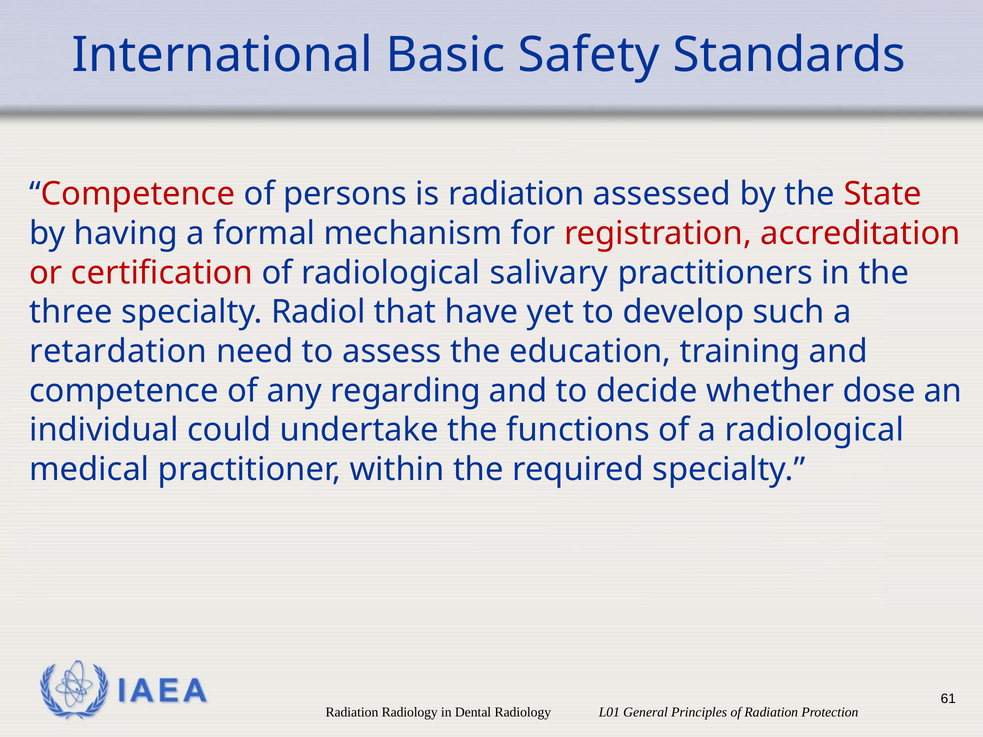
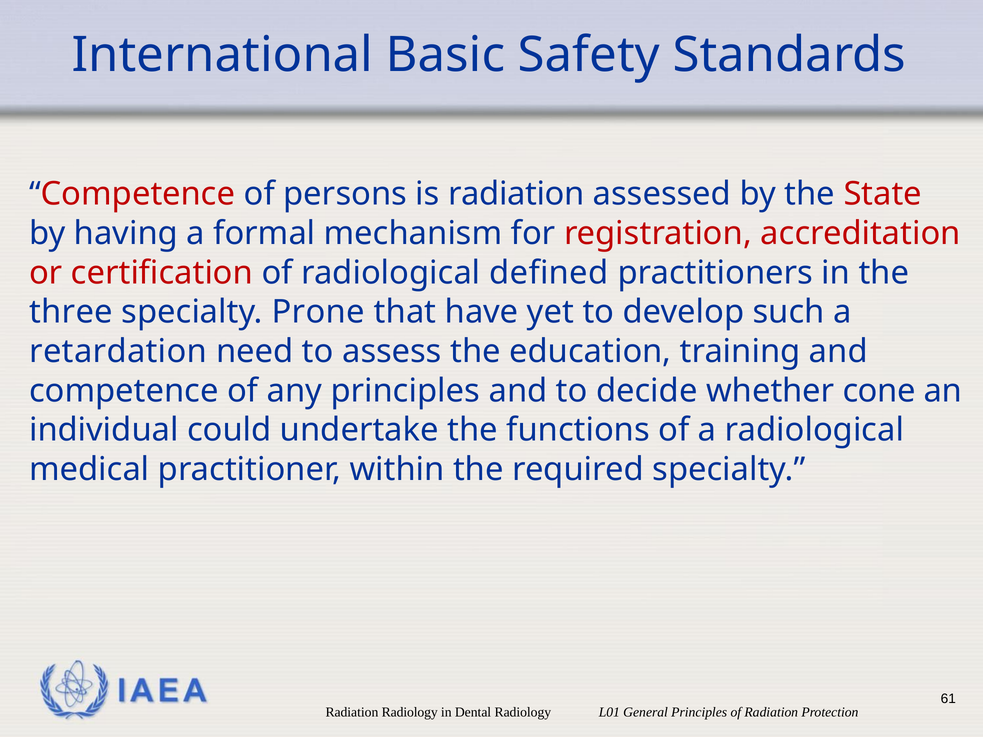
salivary: salivary -> defined (549, 273)
Radiol: Radiol -> Prone (318, 312)
any regarding: regarding -> principles (405, 391)
dose: dose -> cone (879, 391)
